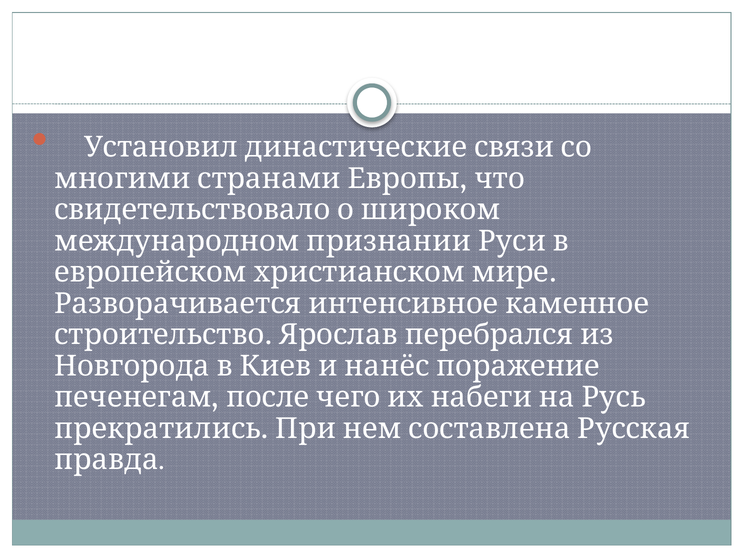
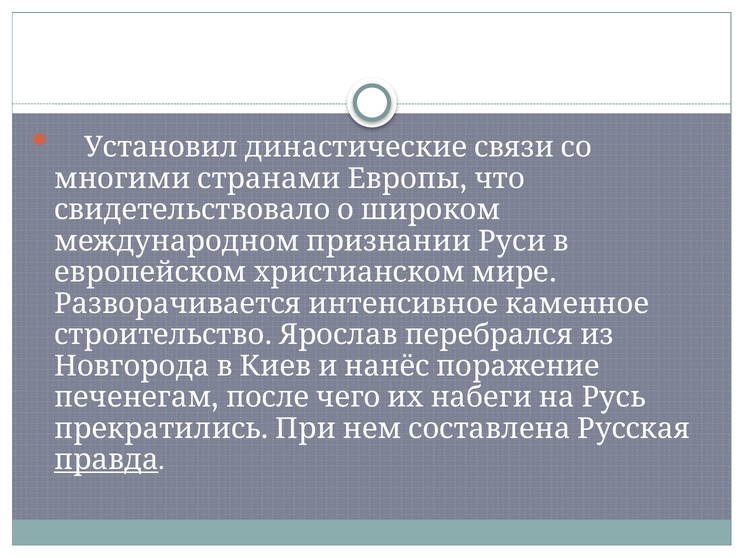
правда underline: none -> present (106, 460)
